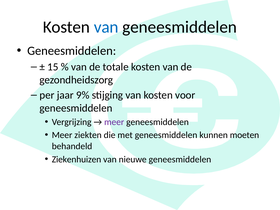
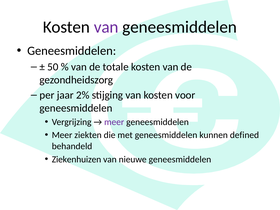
van colour: blue -> purple (106, 27)
15: 15 -> 50 (53, 67)
9%: 9% -> 2% (83, 95)
moeten: moeten -> defined (244, 135)
